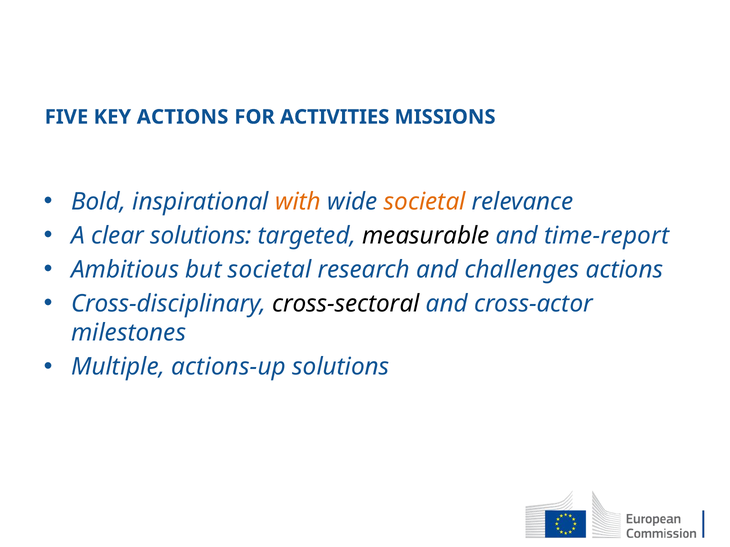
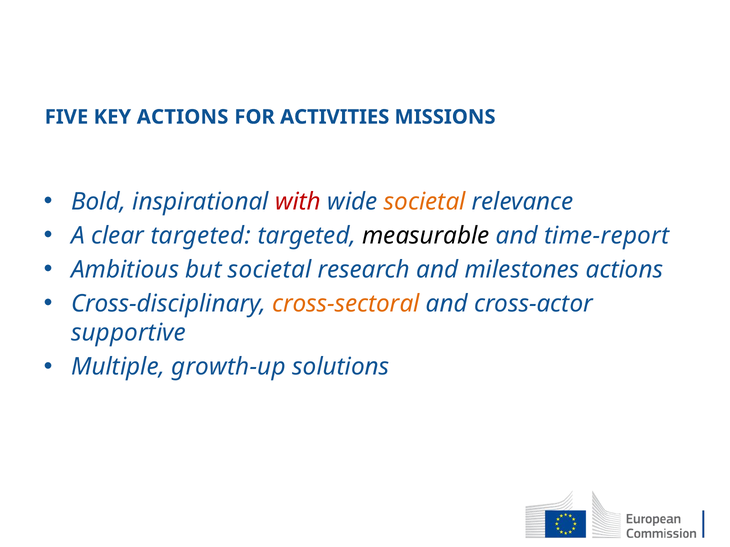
with colour: orange -> red (298, 202)
clear solutions: solutions -> targeted (201, 236)
challenges: challenges -> milestones (522, 270)
cross-sectoral colour: black -> orange (346, 304)
milestones: milestones -> supportive (129, 333)
actions-up: actions-up -> growth-up (229, 367)
